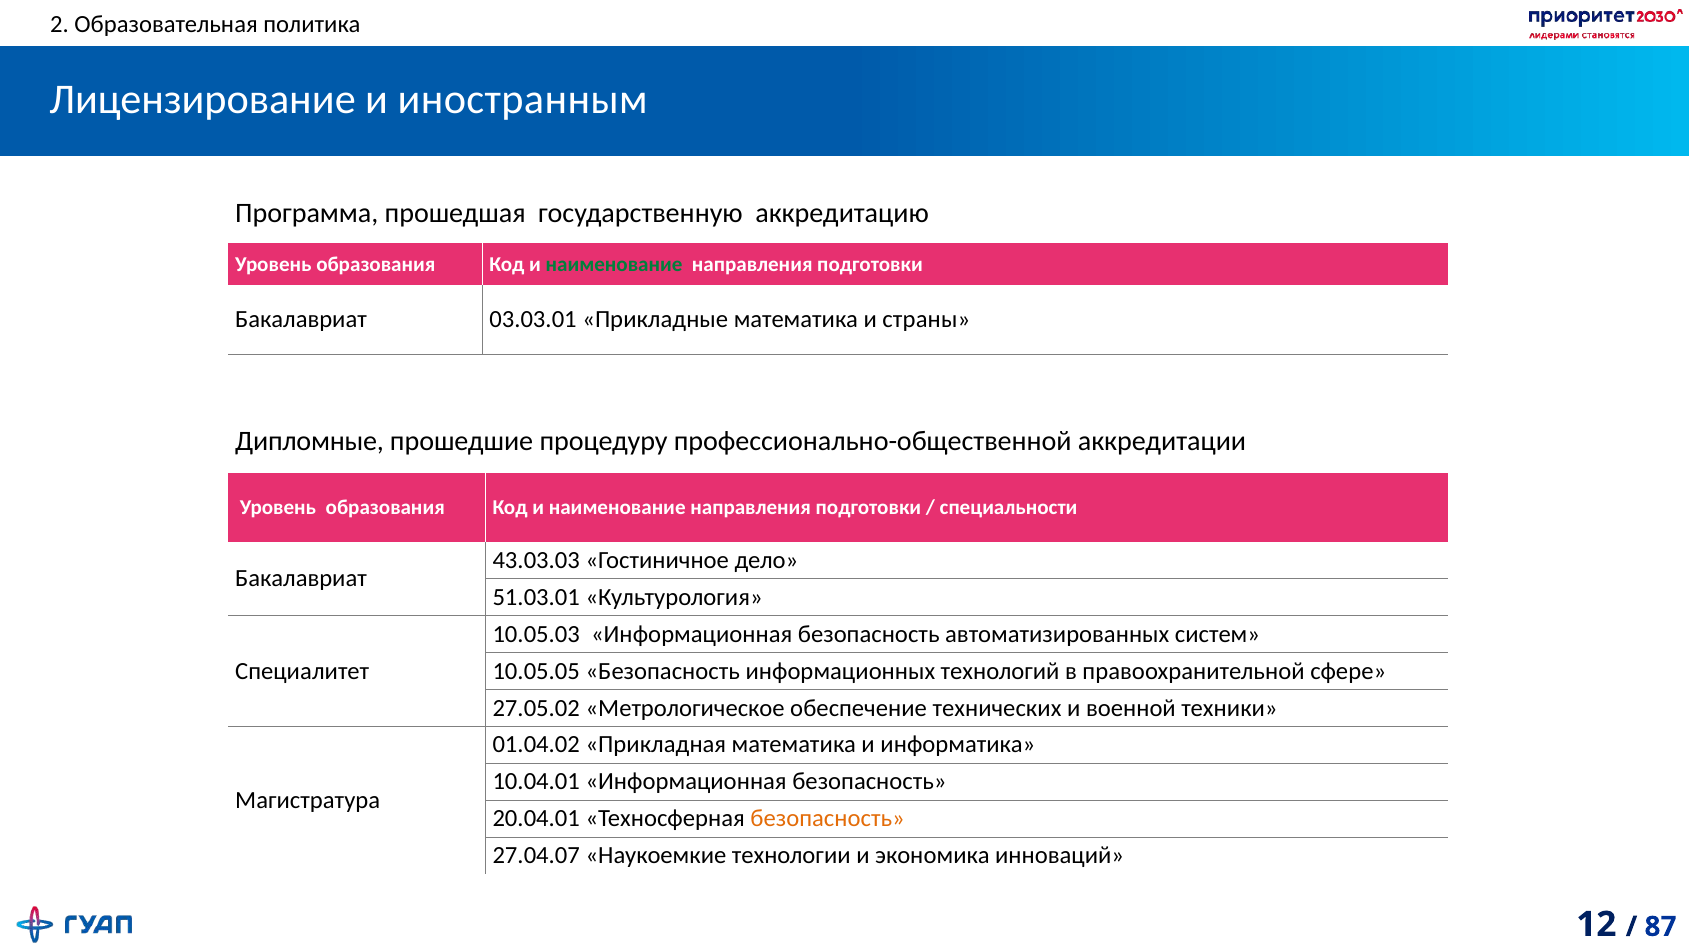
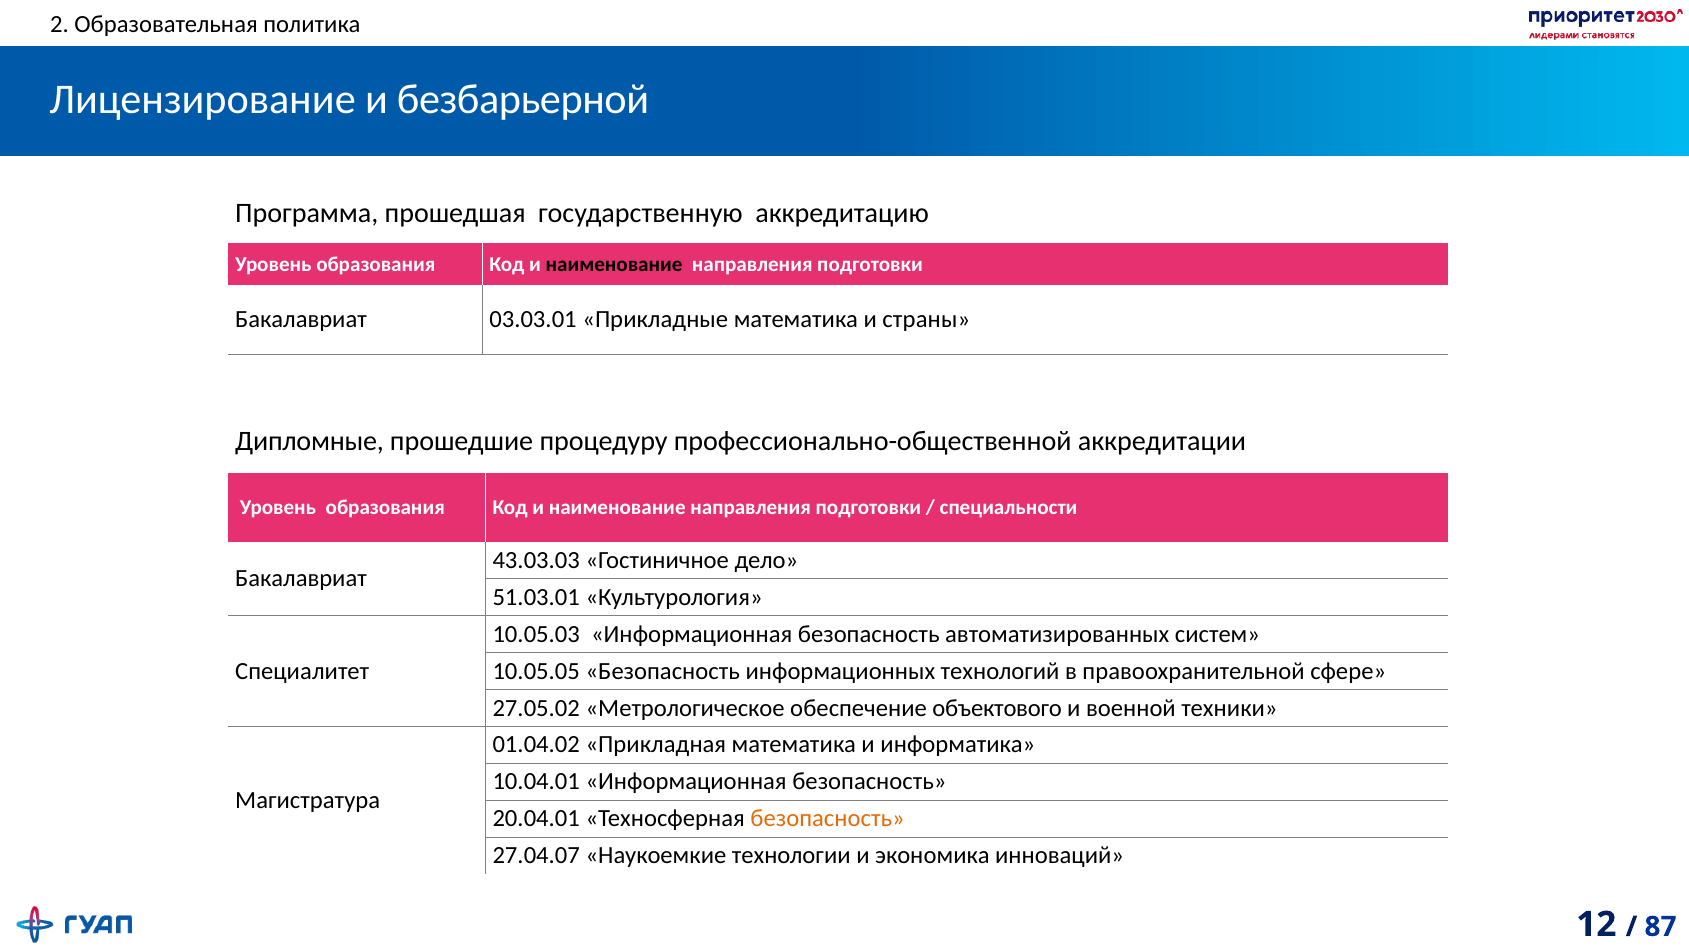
иностранным: иностранным -> безбарьерной (523, 100)
наименование colour: green -> black (614, 264)
технических: технических -> объектового (997, 708)
